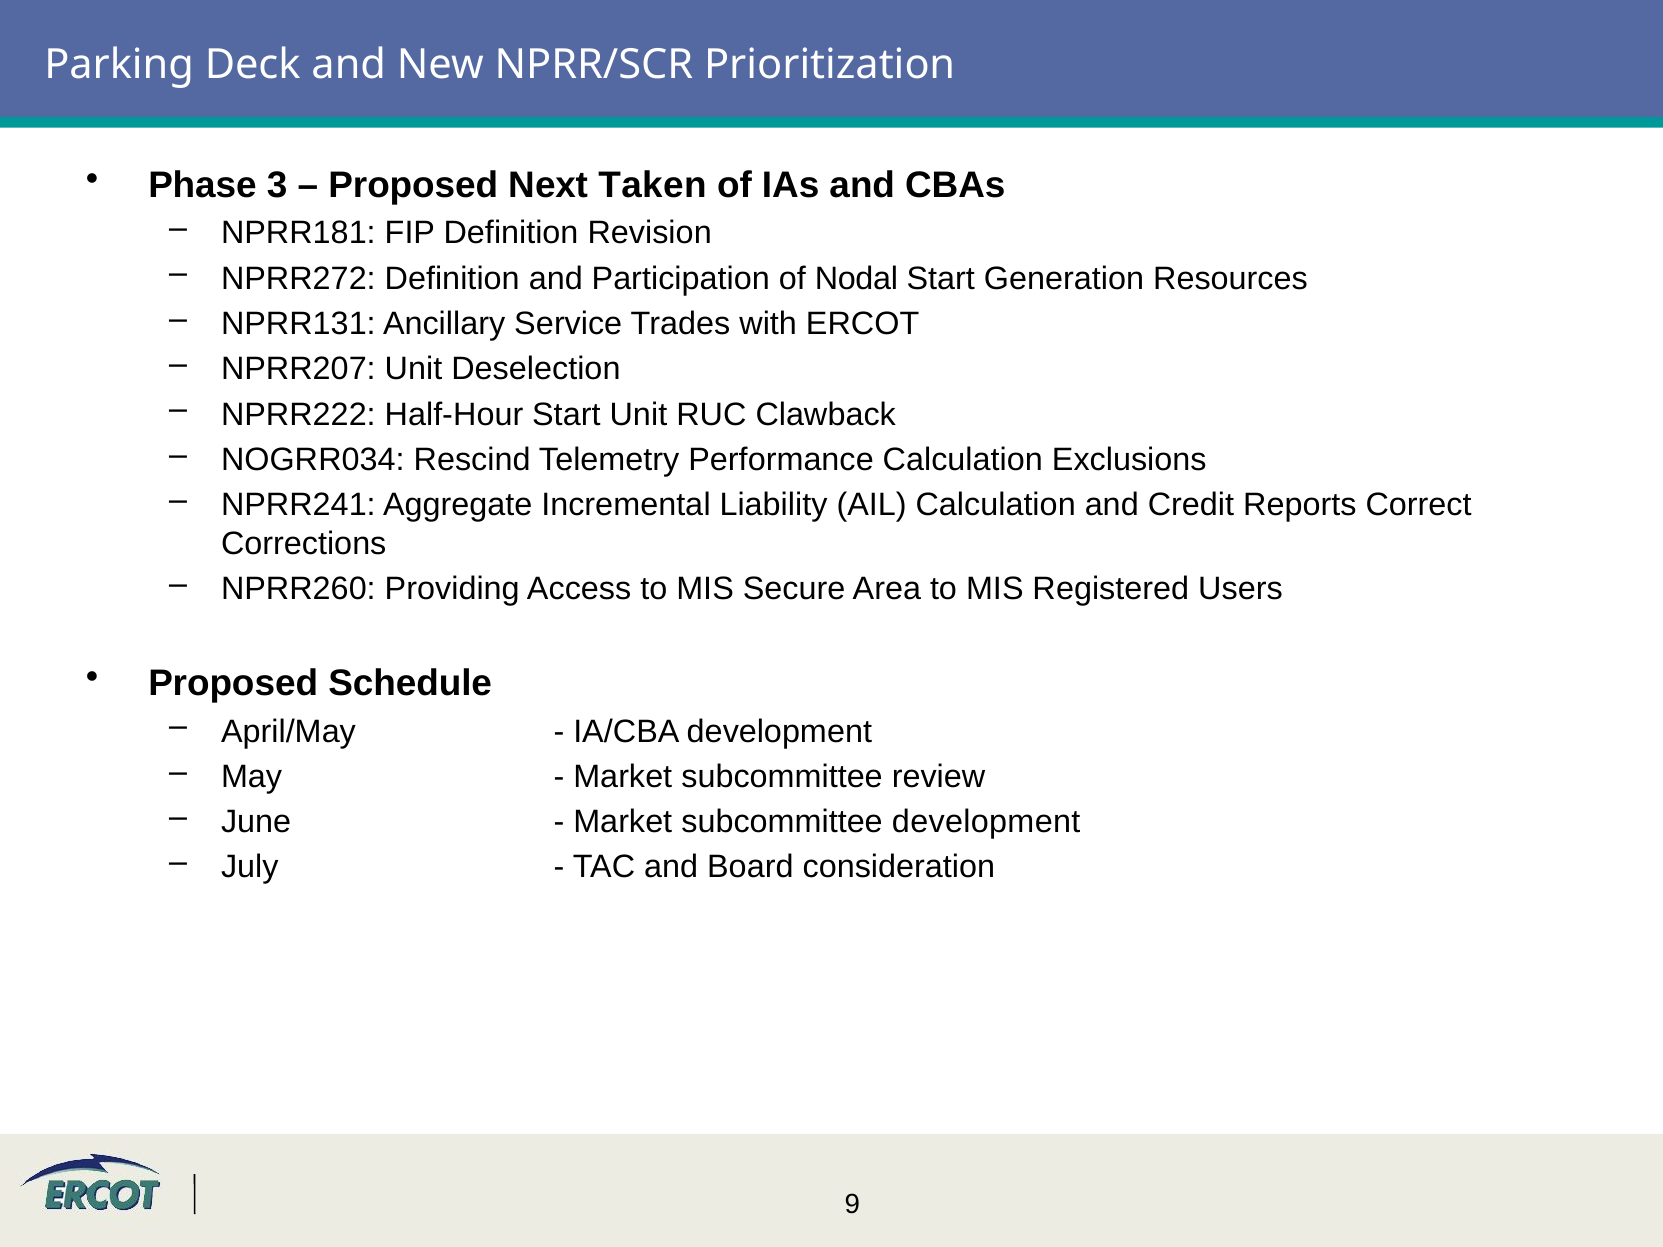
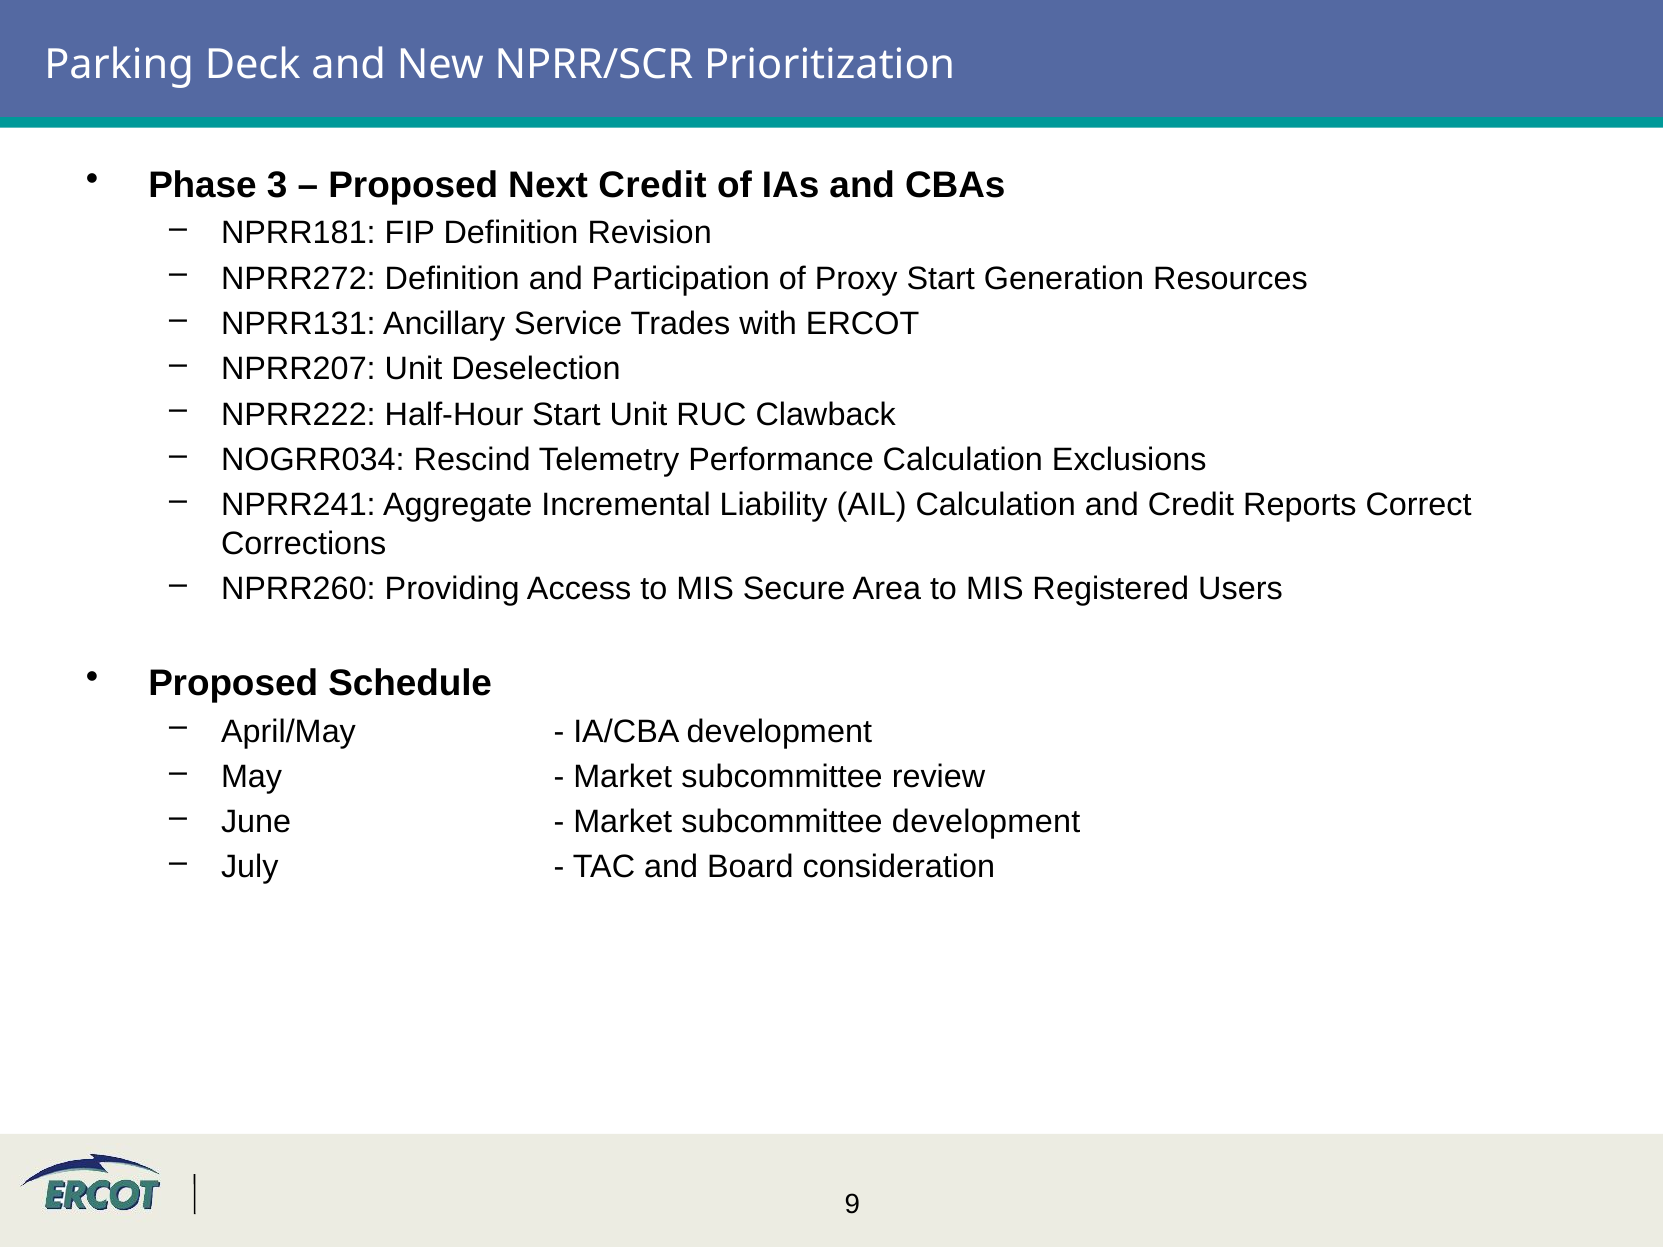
Next Taken: Taken -> Credit (653, 185)
Nodal: Nodal -> Proxy (856, 279)
